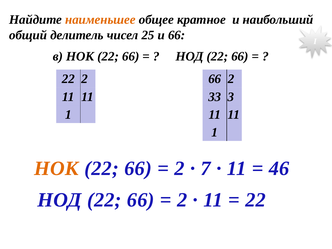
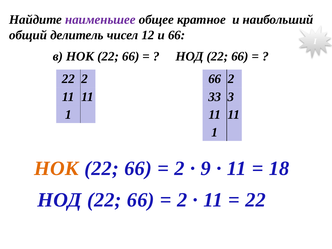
наименьшее colour: orange -> purple (100, 20)
25: 25 -> 12 (148, 35)
7: 7 -> 9 (206, 168)
46: 46 -> 18 (279, 168)
